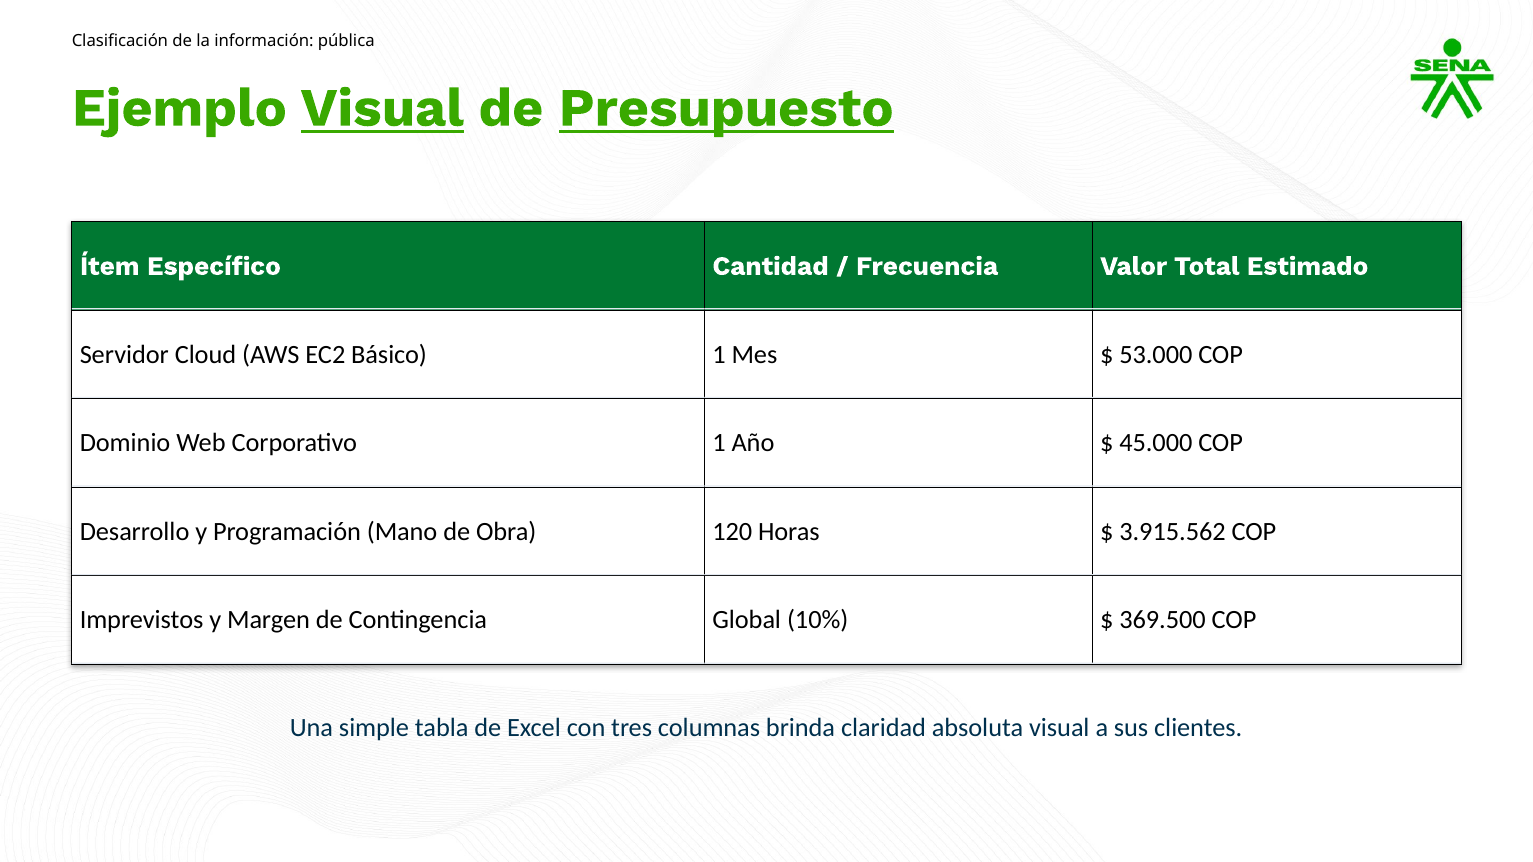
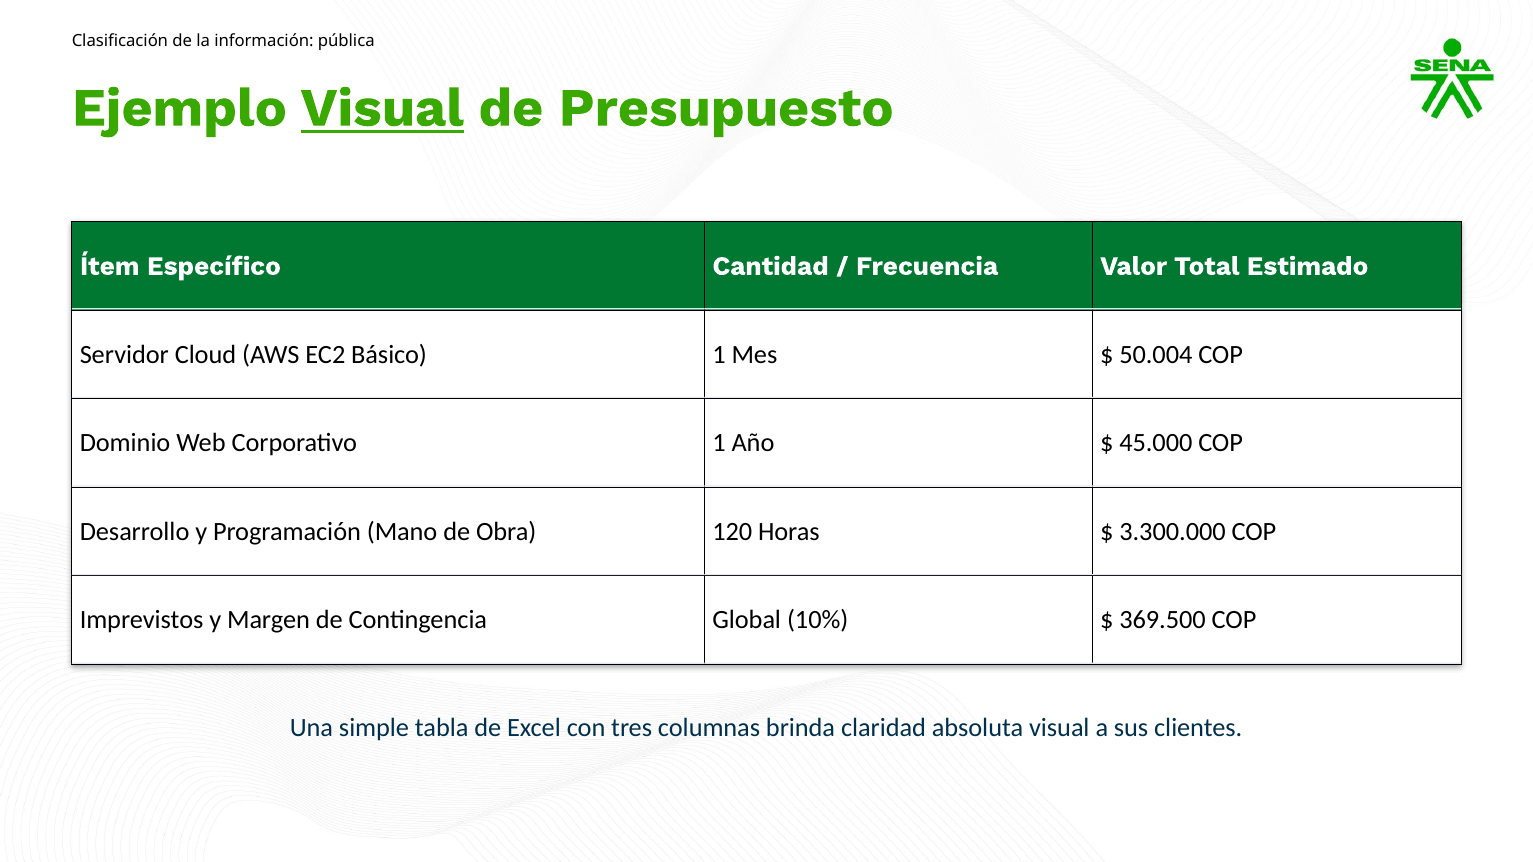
Presupuesto underline: present -> none (726, 108)
53.000: 53.000 -> 50.004 (1156, 355)
3.915.562: 3.915.562 -> 3.300.000 (1172, 532)
